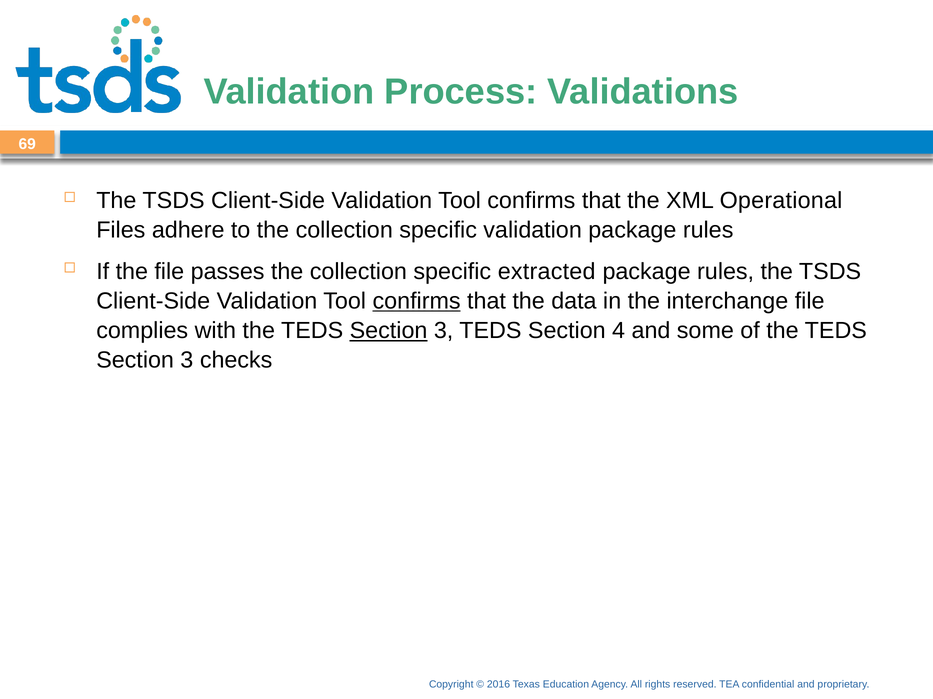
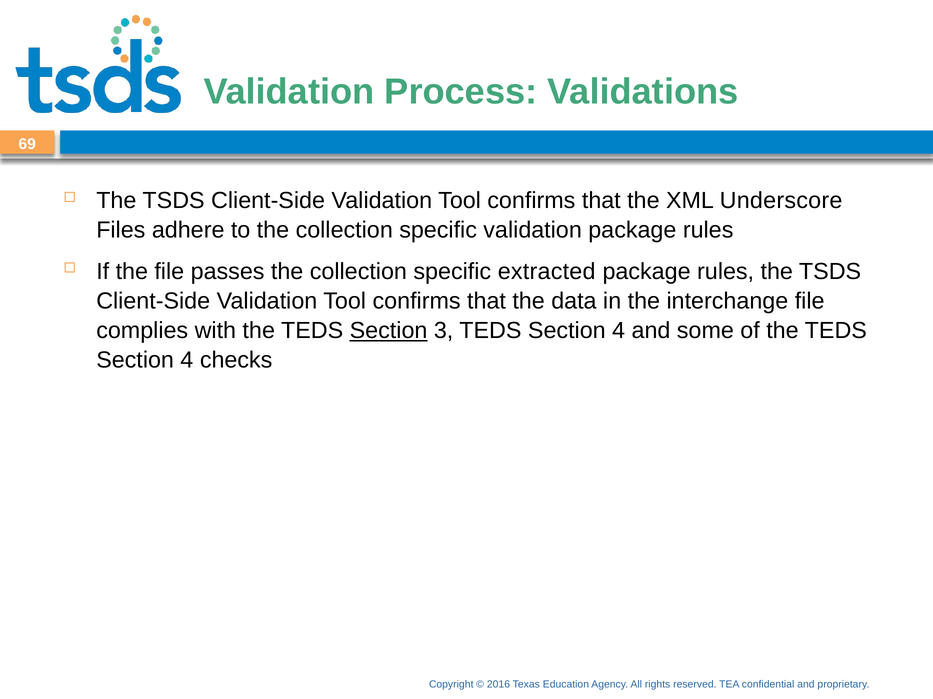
Operational: Operational -> Underscore (781, 201)
confirms underline: present -> none (417, 301)
3: 3 -> 4 (187, 361)
